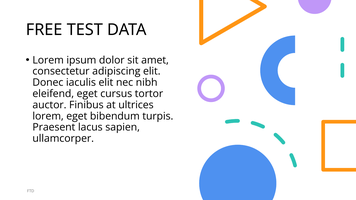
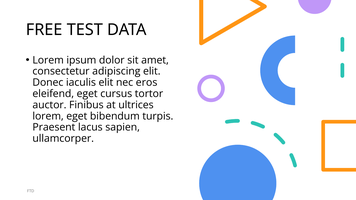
nibh: nibh -> eros (147, 83)
